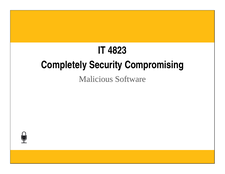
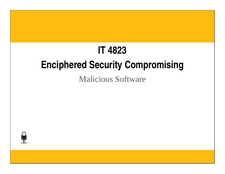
Completely: Completely -> Enciphered (64, 65)
